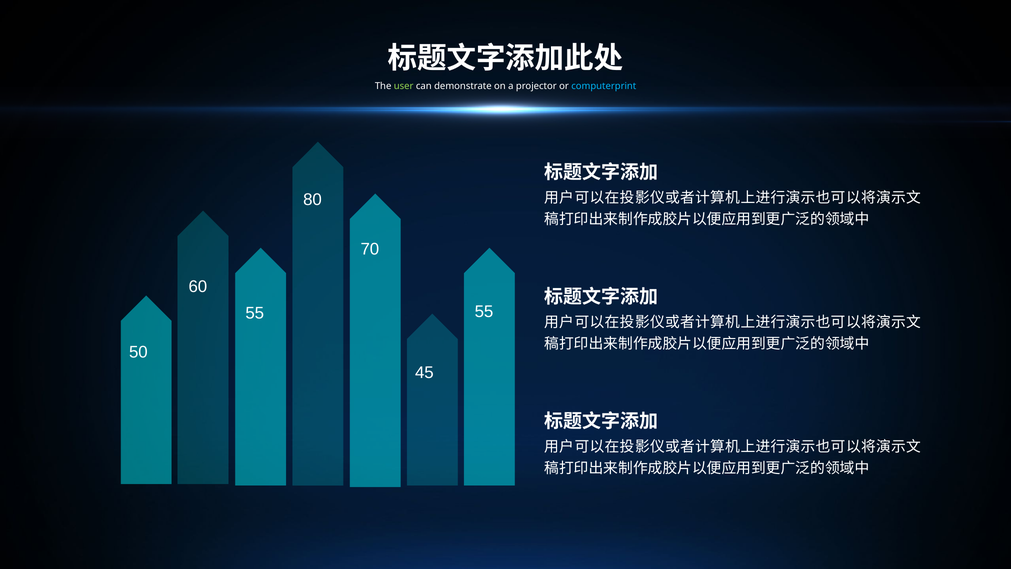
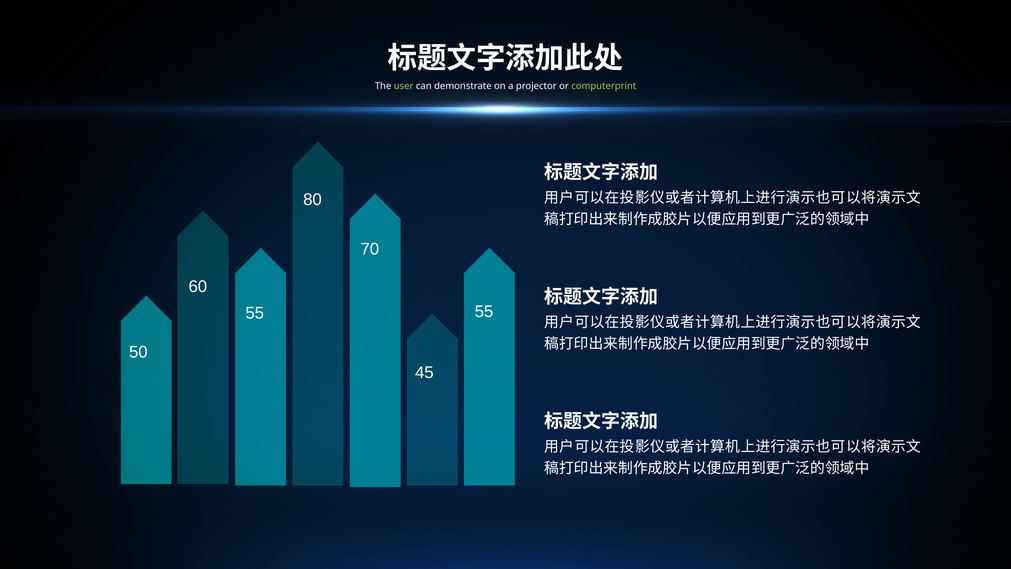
computerprint colour: light blue -> light green (604, 86)
